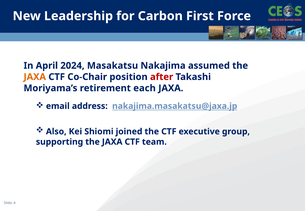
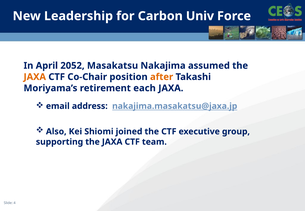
First: First -> Univ (200, 16)
2024: 2024 -> 2052 (72, 66)
after colour: red -> orange (162, 77)
